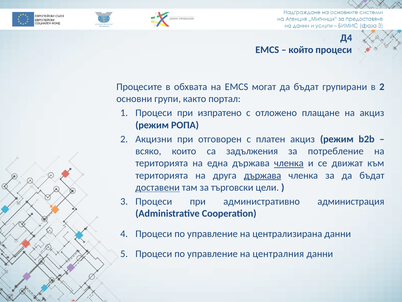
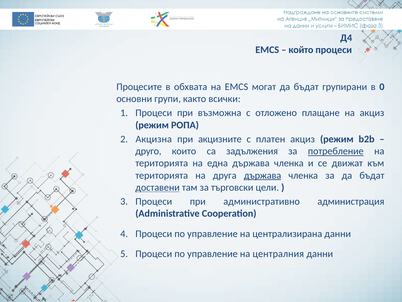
в 2: 2 -> 0 (382, 87)
портал: портал -> всички (224, 99)
изпратено: изпратено -> възможна (220, 113)
Акцизни: Акцизни -> Акцизна (154, 139)
отговорен: отговорен -> акцизните (220, 139)
всяко: всяко -> друго (148, 151)
потребление underline: none -> present (336, 151)
членка underline: present -> none (289, 163)
